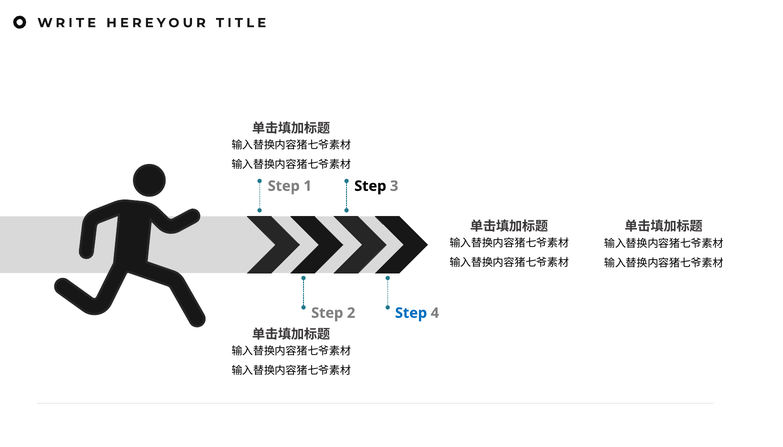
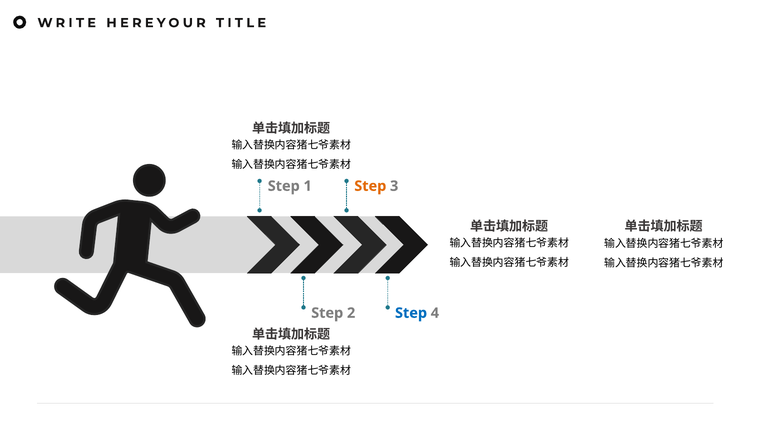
Step colour: black -> orange (370, 186)
